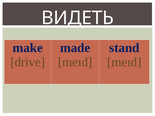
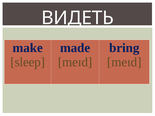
stand: stand -> bring (124, 48)
drive: drive -> sleep (28, 62)
